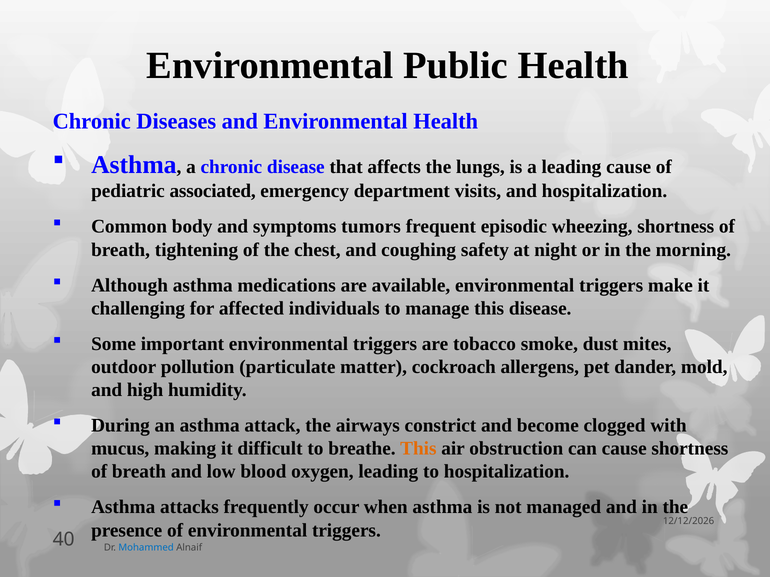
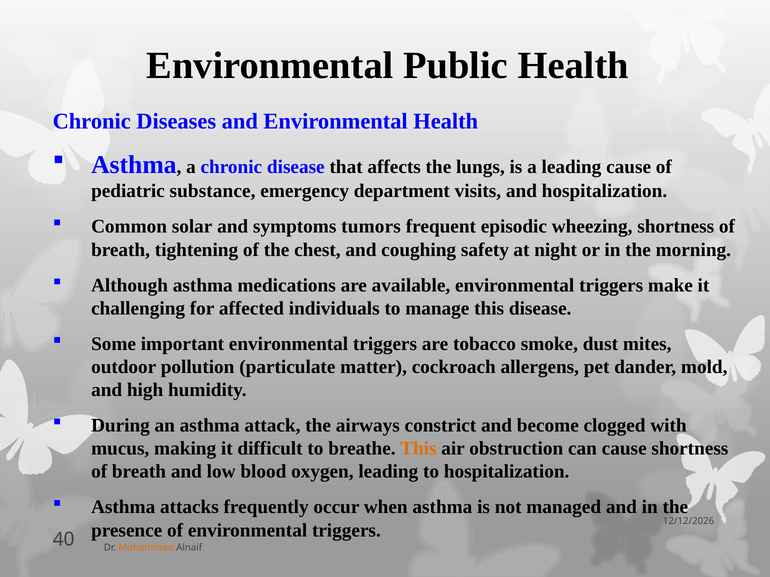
associated: associated -> substance (213, 191)
body: body -> solar (192, 227)
Mohammed colour: blue -> orange (146, 548)
